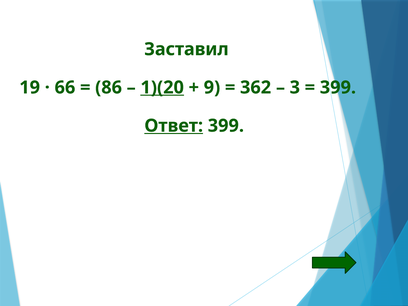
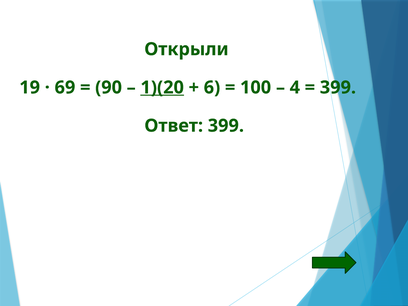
Заставил: Заставил -> Открыли (186, 49)
66: 66 -> 69 (65, 87)
86: 86 -> 90 (109, 87)
9: 9 -> 6 (212, 87)
362: 362 -> 100 (256, 87)
3: 3 -> 4 (295, 87)
Ответ underline: present -> none (174, 126)
